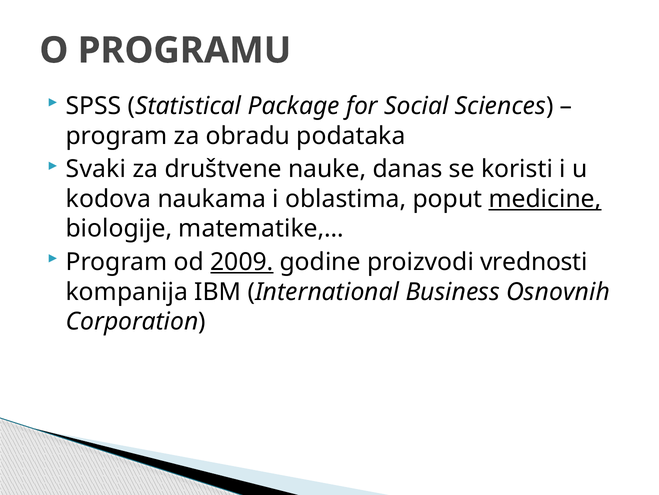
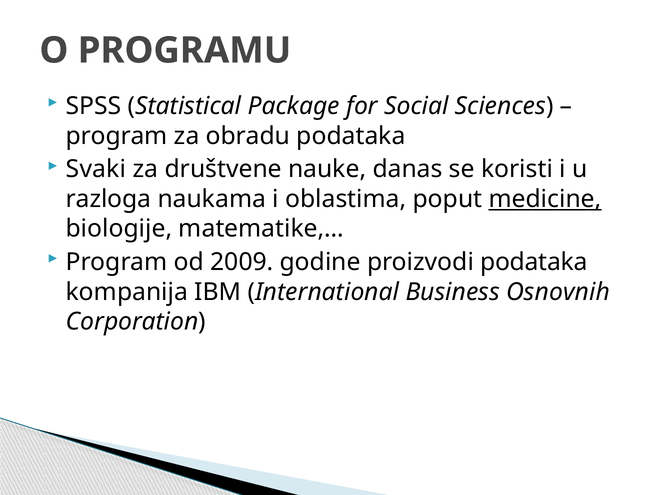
kodova: kodova -> razloga (108, 199)
2009 underline: present -> none (242, 262)
proizvodi vrednosti: vrednosti -> podataka (534, 262)
